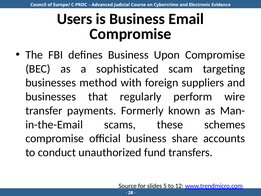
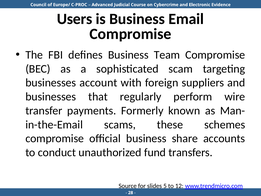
Upon: Upon -> Team (167, 55)
method: method -> account (98, 83)
